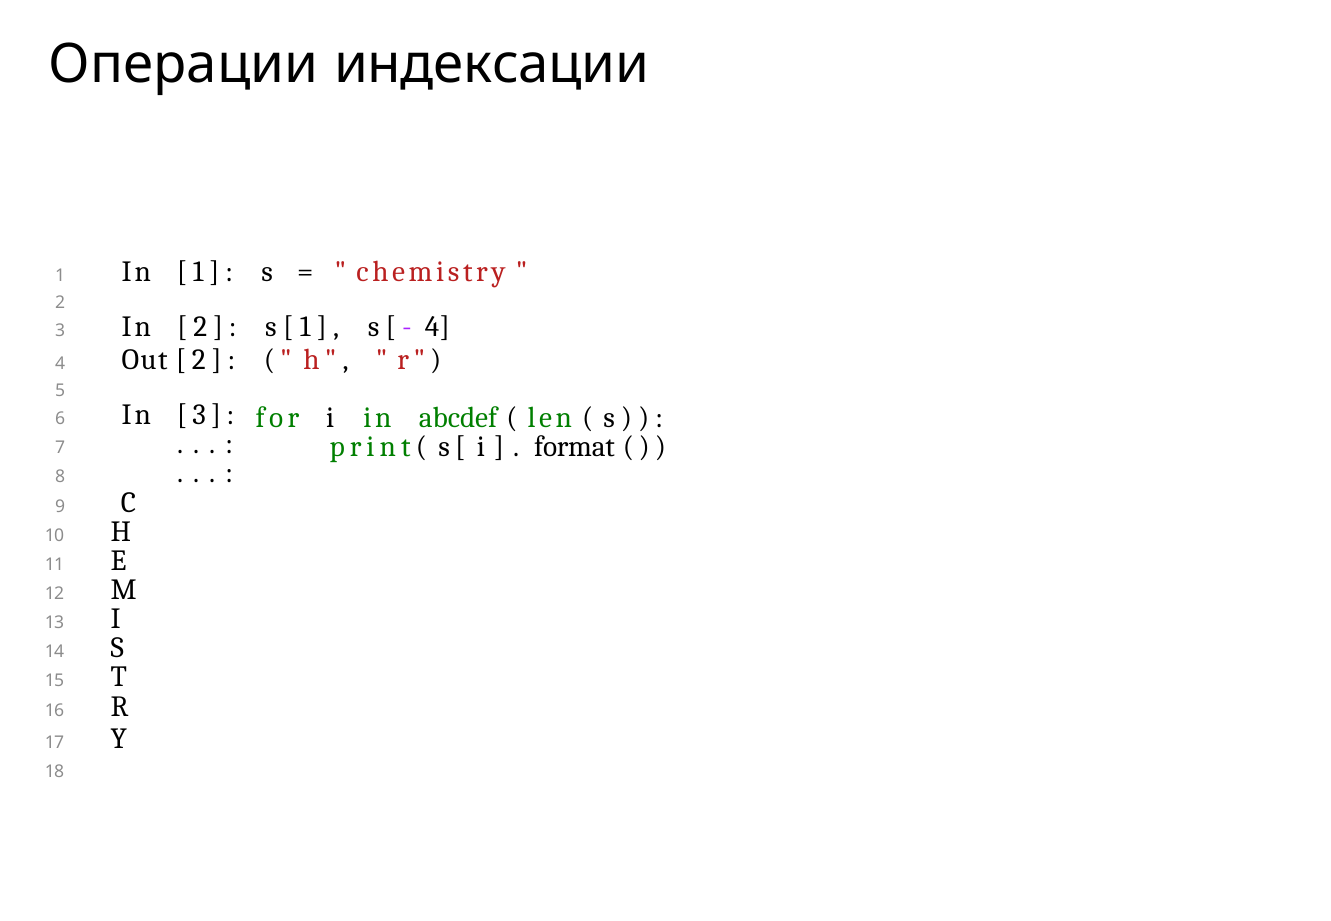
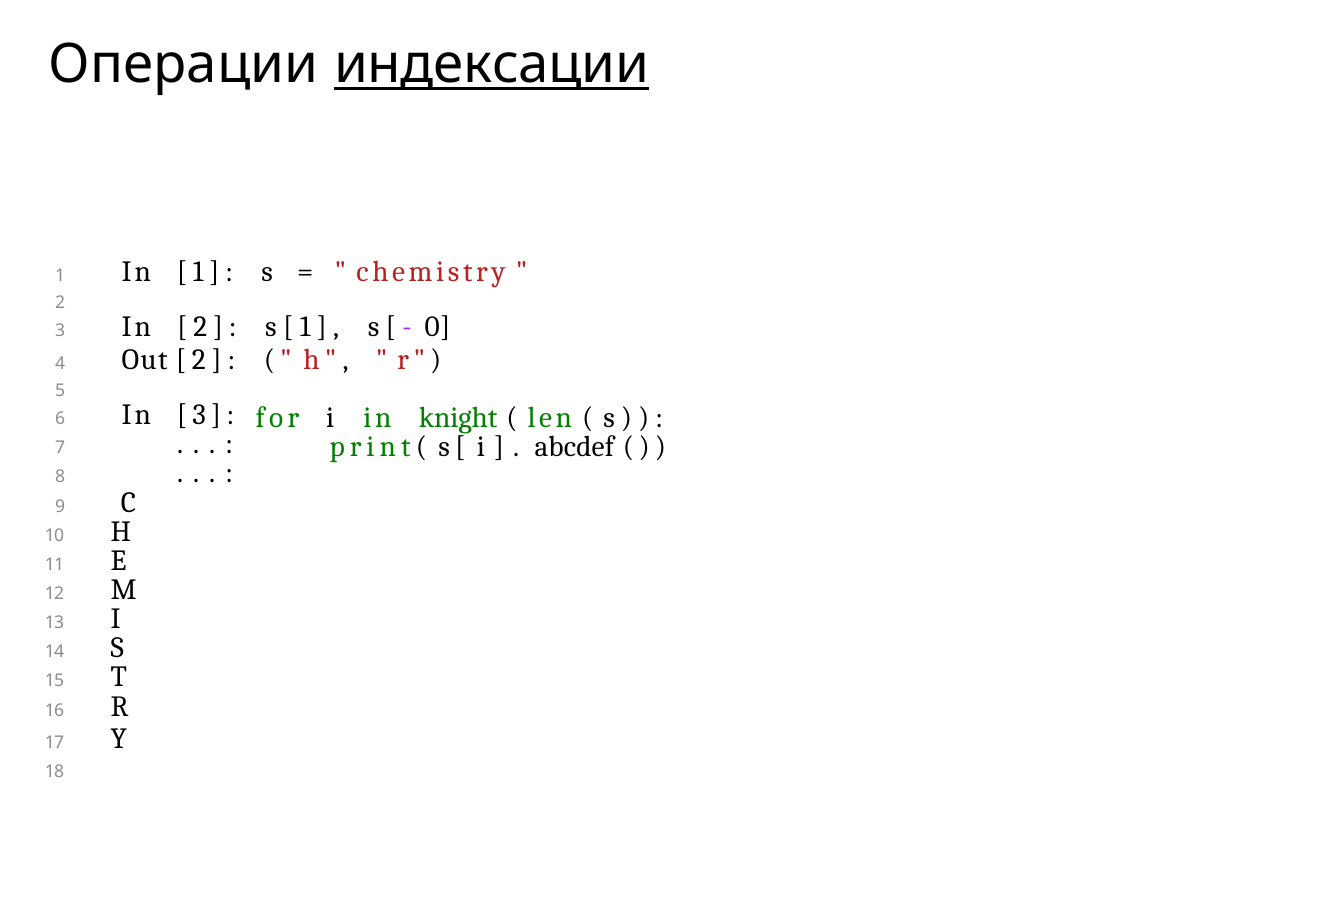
индексации underline: none -> present (492, 65)
s[- 4: 4 -> 0 (437, 327)
abcdef: abcdef -> knight (458, 418)
format: format -> abcdef (574, 447)
